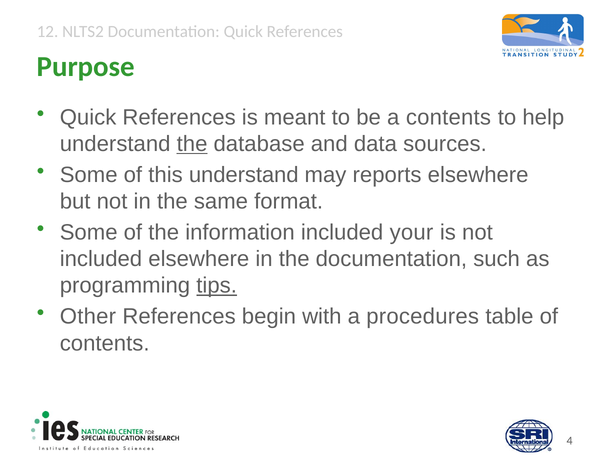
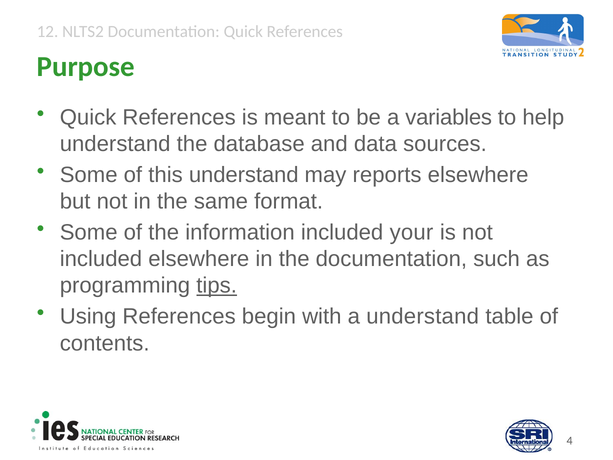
a contents: contents -> variables (449, 117)
the underline: present -> none (192, 144)
Other: Other -> Using (88, 316)
a procedures: procedures -> understand (423, 316)
